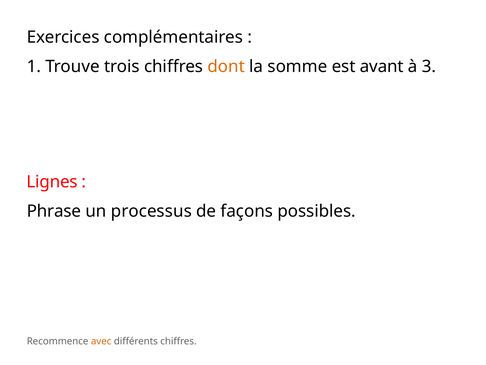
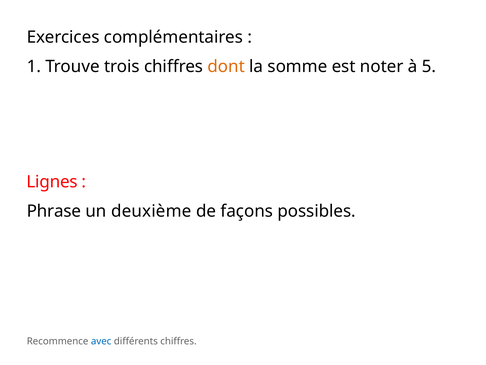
avant: avant -> noter (382, 66)
3: 3 -> 5 (429, 66)
processus: processus -> deuxième (151, 211)
avec colour: orange -> blue (101, 341)
